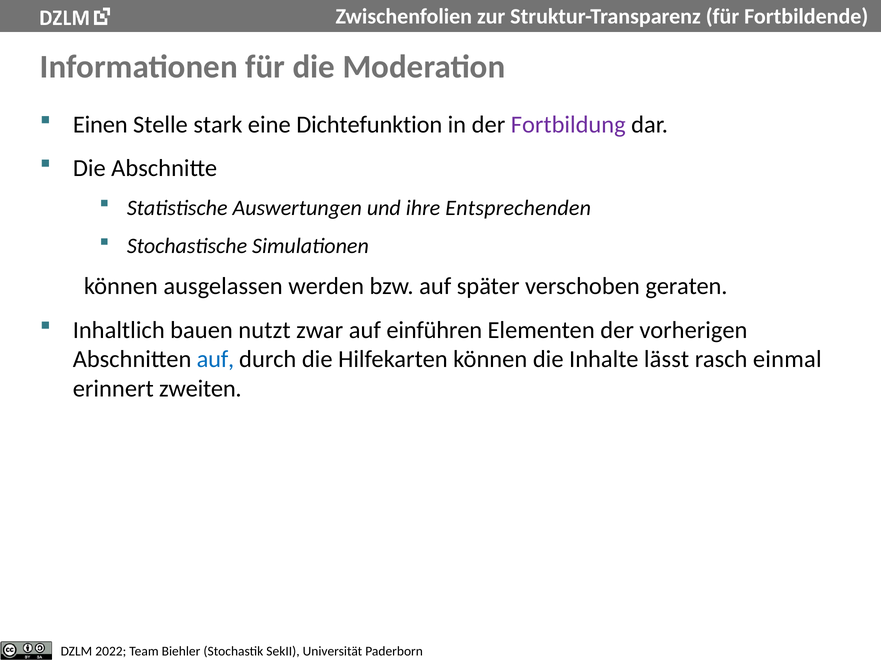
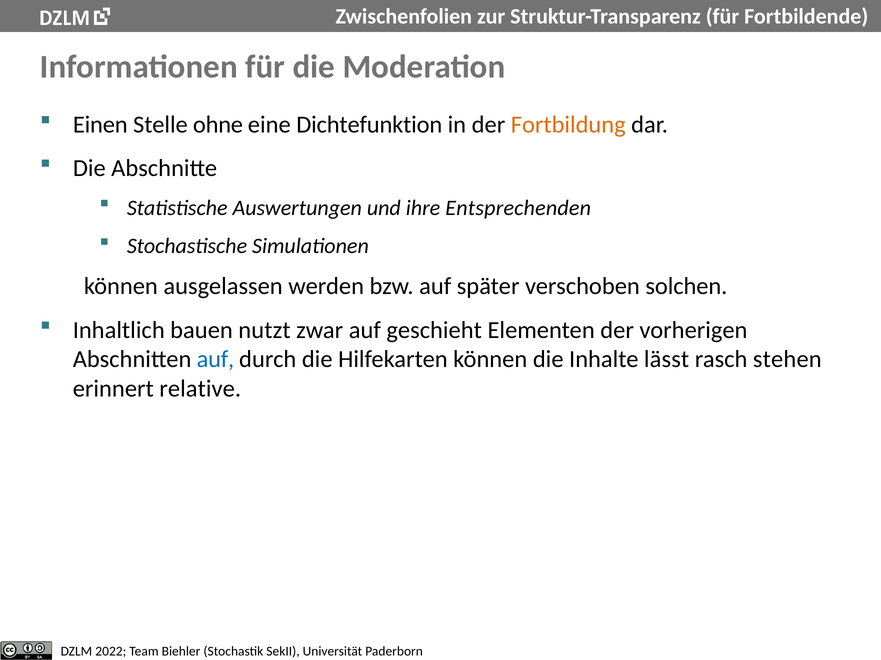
stark: stark -> ohne (218, 125)
Fortbildung colour: purple -> orange (568, 125)
geraten: geraten -> solchen (686, 287)
einführen: einführen -> geschieht (434, 330)
einmal: einmal -> stehen (787, 360)
zweiten: zweiten -> relative (200, 389)
